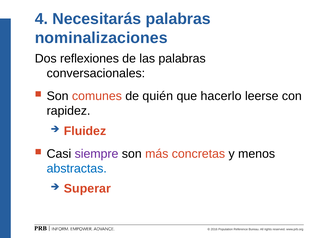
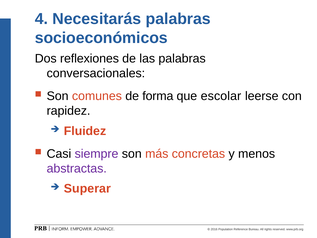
nominalizaciones: nominalizaciones -> socioeconómicos (101, 38)
quién: quién -> forma (158, 96)
hacerlo: hacerlo -> escolar (221, 96)
abstractas colour: blue -> purple (77, 168)
